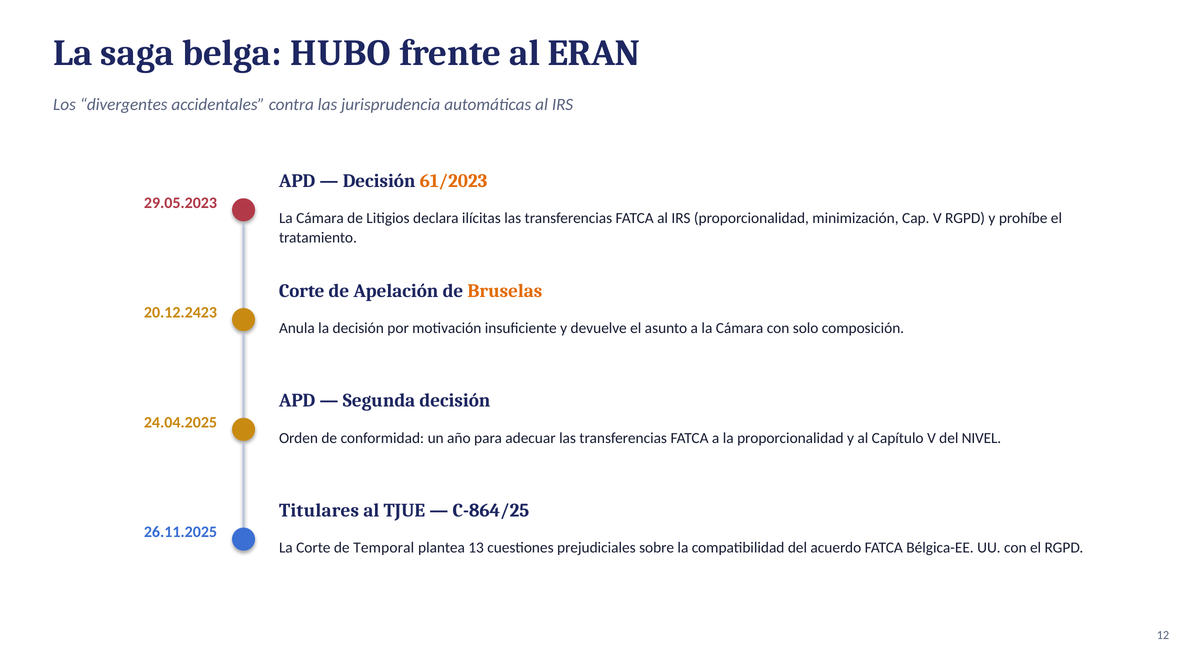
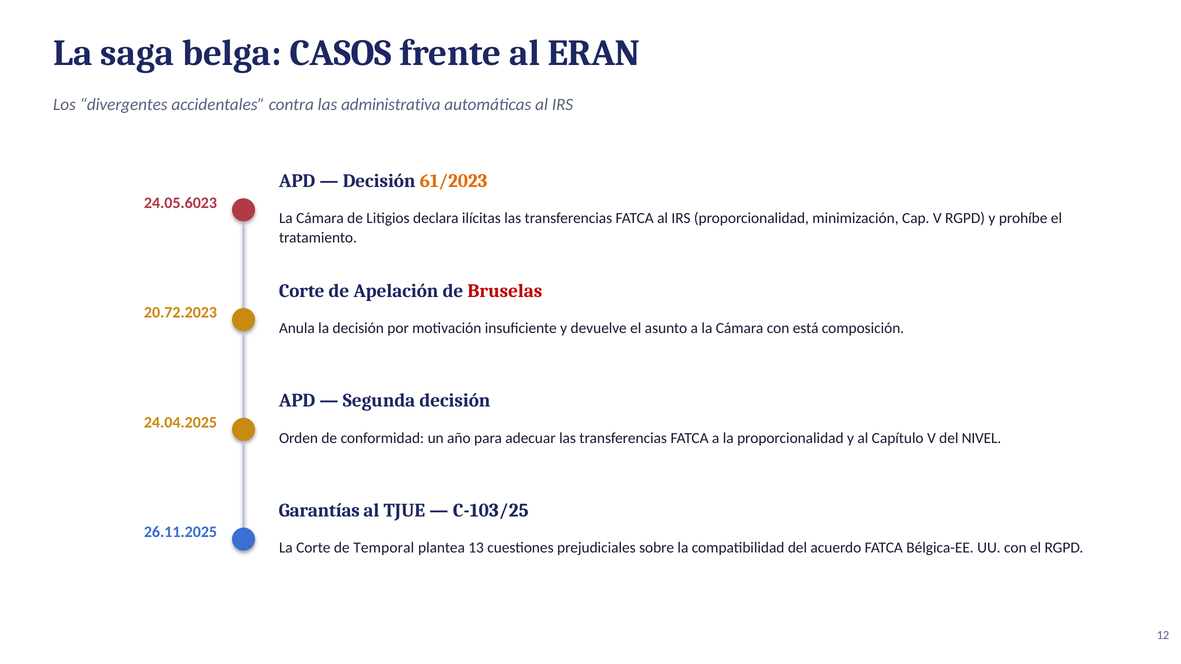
HUBO: HUBO -> CASOS (341, 53)
jurisprudencia: jurisprudencia -> administrativa (391, 105)
29.05.2023: 29.05.2023 -> 24.05.6023 (180, 203)
Bruselas colour: orange -> red (505, 291)
20.12.2423: 20.12.2423 -> 20.72.2023 (180, 313)
solo: solo -> está (806, 328)
Titulares: Titulares -> Garantías (319, 511)
C-864/25: C-864/25 -> C-103/25 (491, 511)
